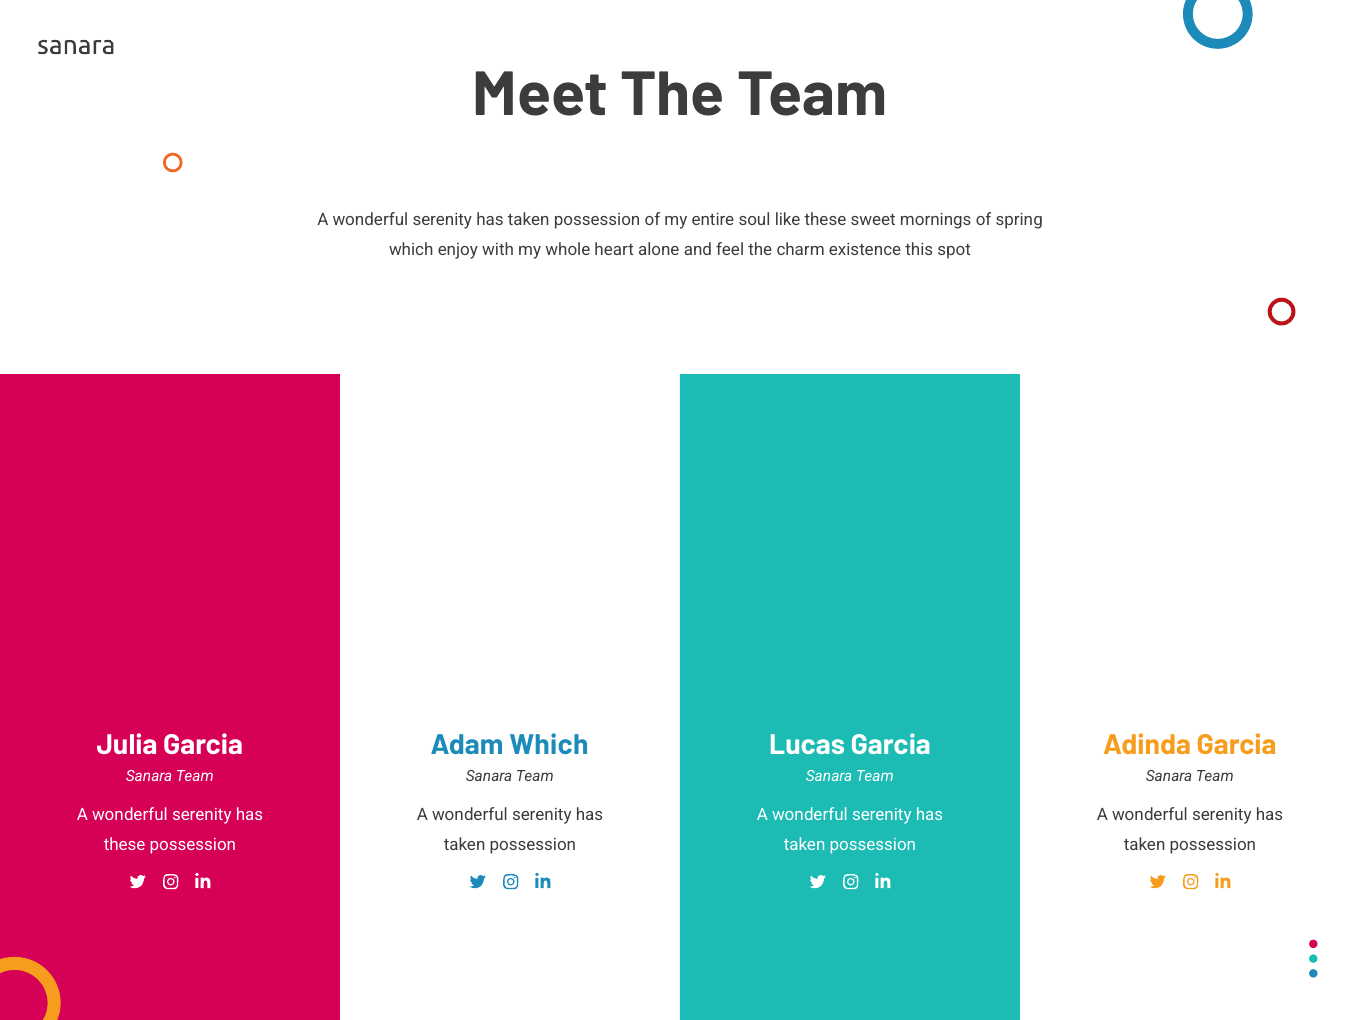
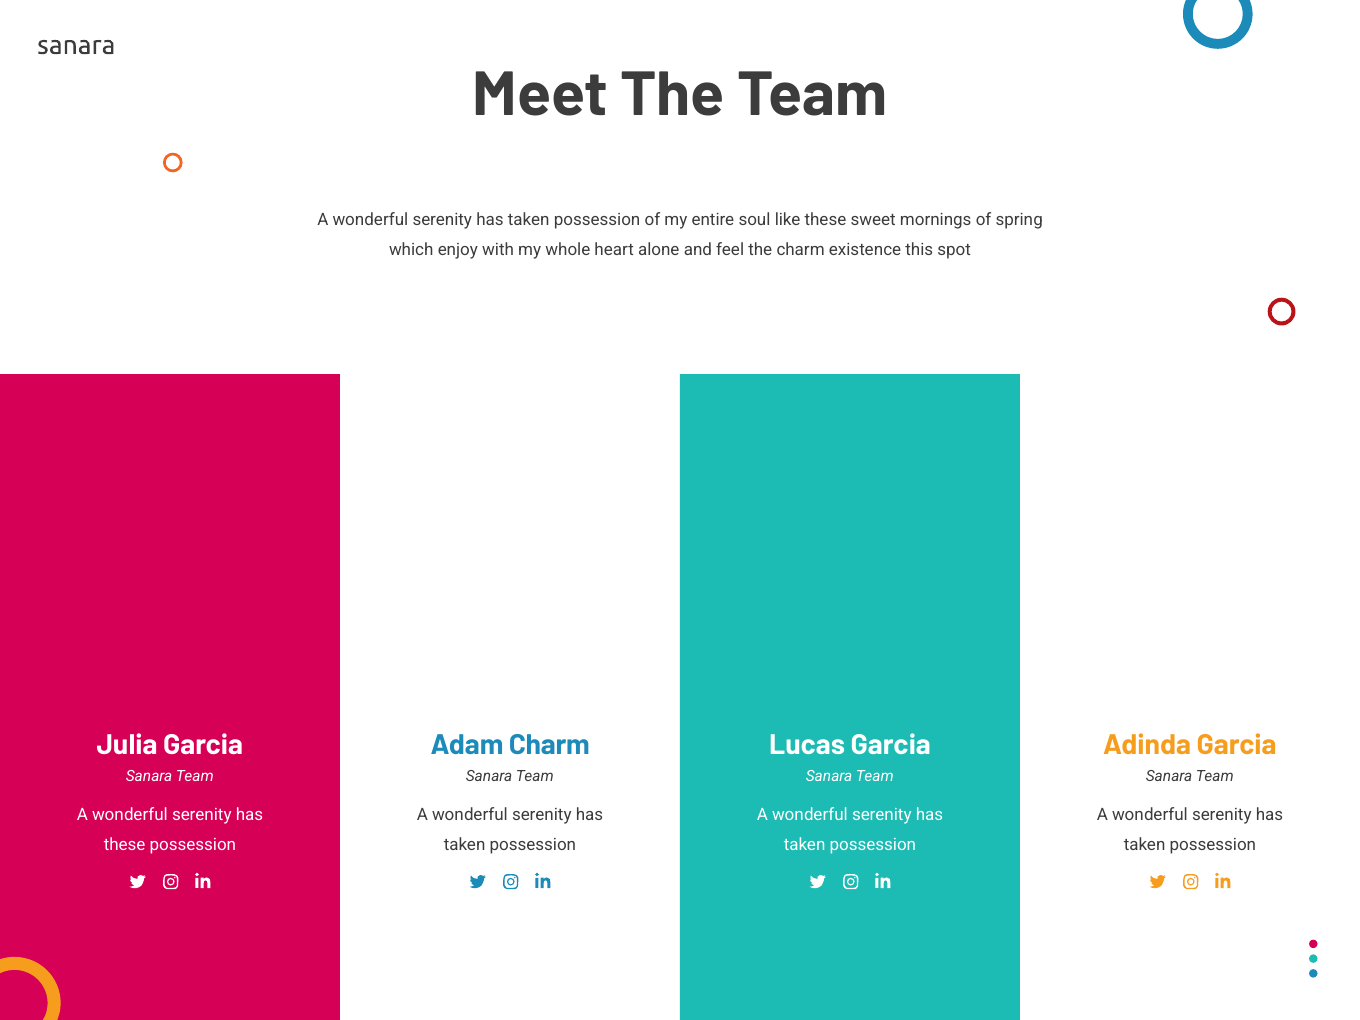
Adam Which: Which -> Charm (549, 746)
